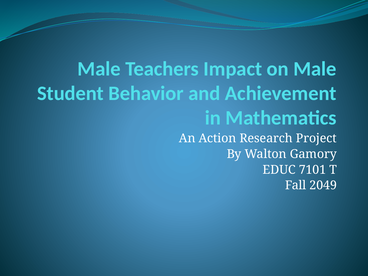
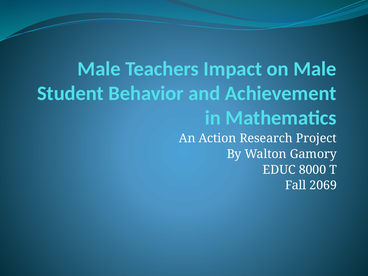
7101: 7101 -> 8000 (312, 170)
2049: 2049 -> 2069 (323, 185)
